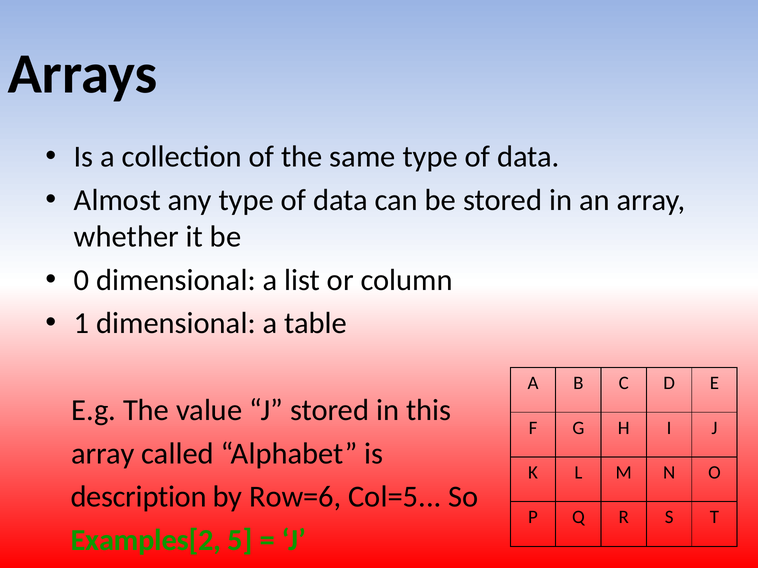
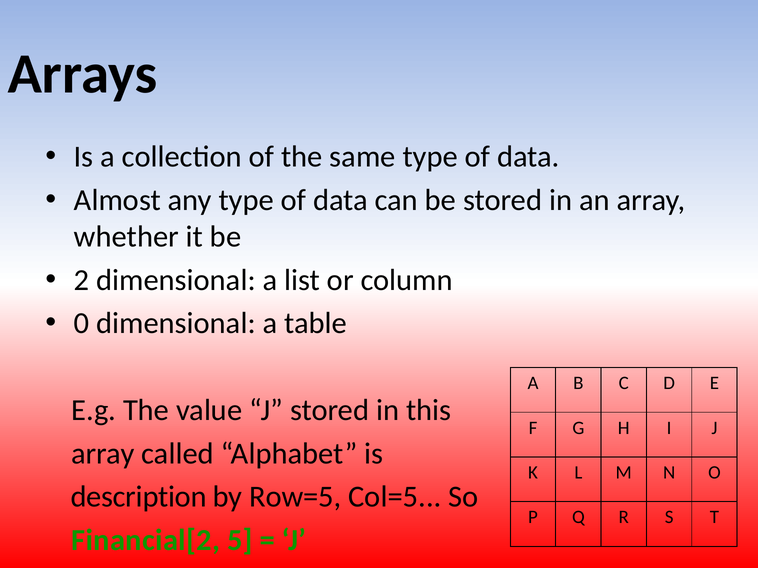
0: 0 -> 2 (82, 280)
1: 1 -> 0 (82, 324)
Row=6: Row=6 -> Row=5 (295, 497)
Examples[2: Examples[2 -> Financial[2 (146, 541)
